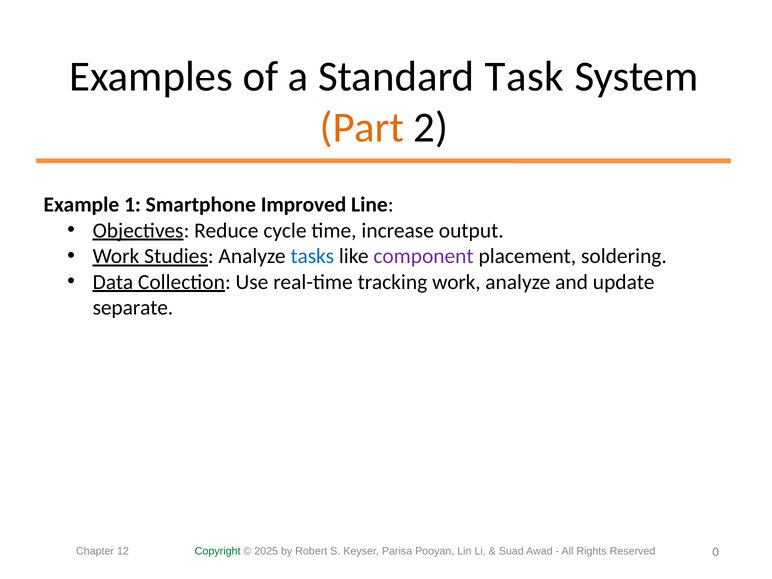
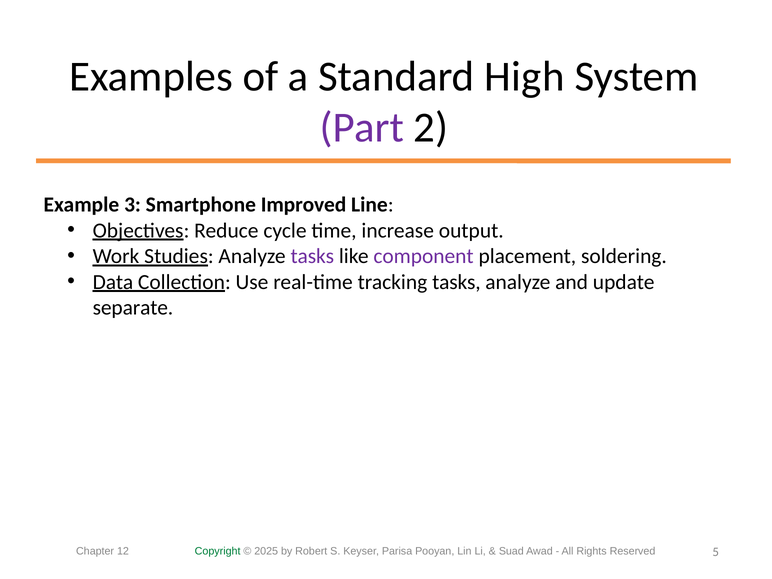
Task: Task -> High (524, 76)
Part colour: orange -> purple (362, 128)
1: 1 -> 3 (133, 205)
tasks colour: blue -> purple (312, 256)
tracking work: work -> tasks (456, 282)
0: 0 -> 5 (716, 552)
